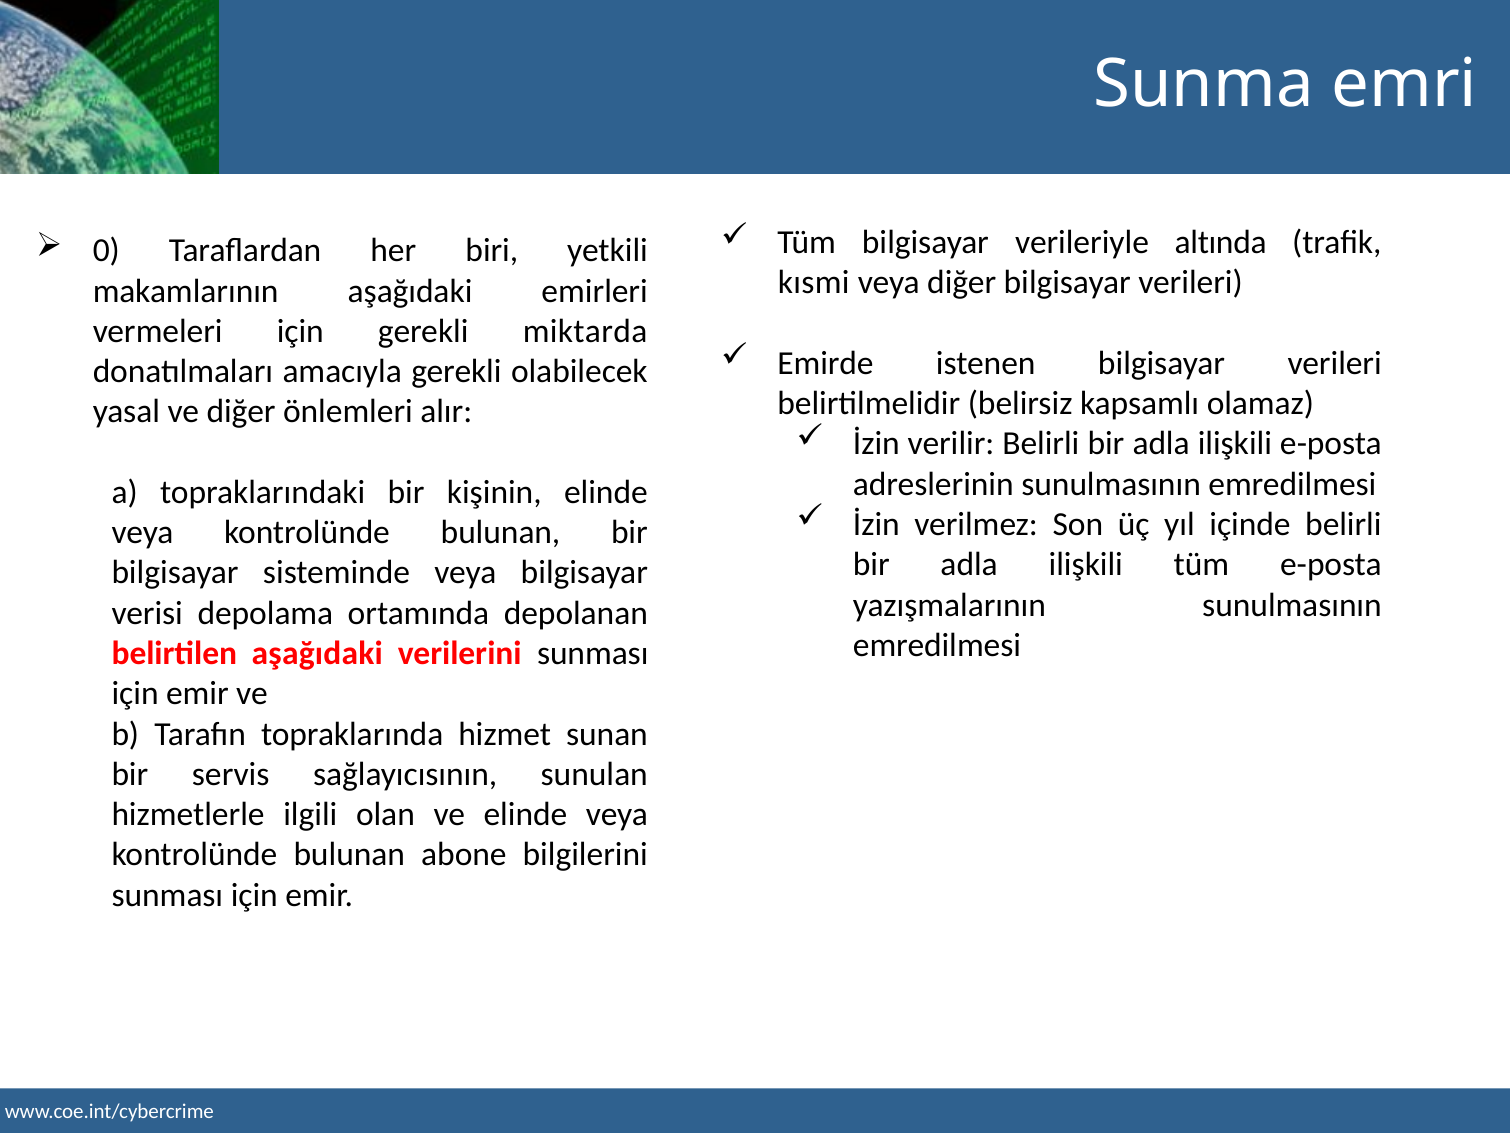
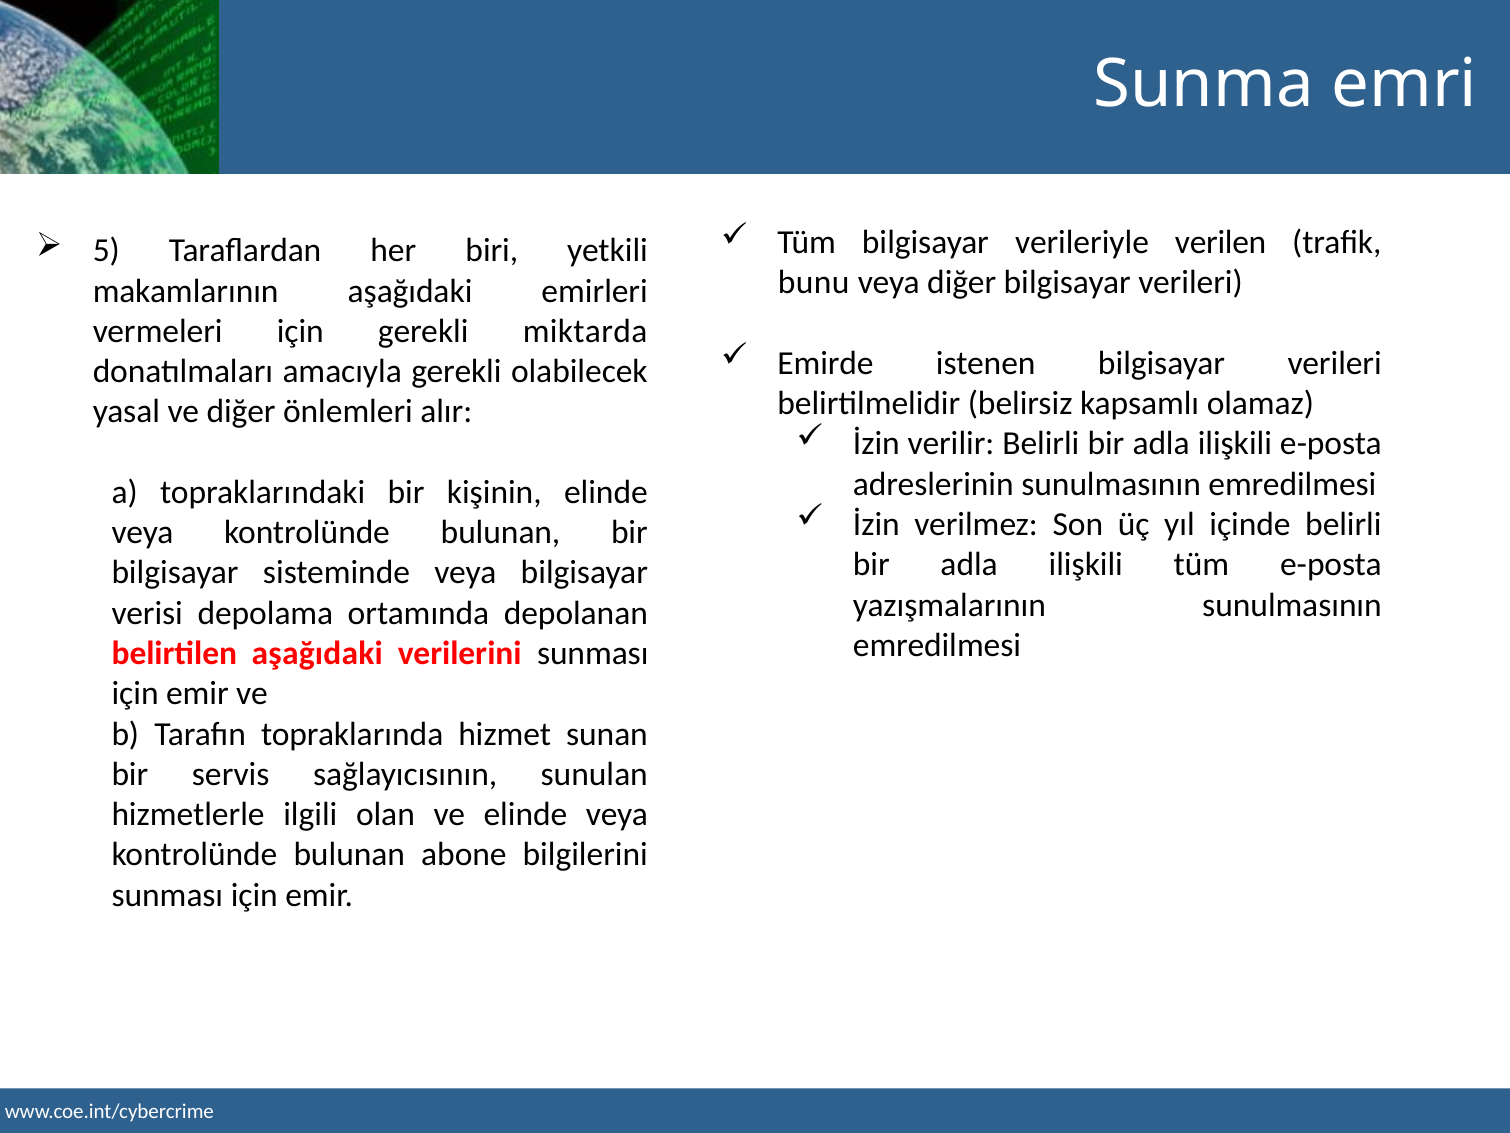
altında: altında -> verilen (1221, 242)
0: 0 -> 5 (106, 251)
kısmi: kısmi -> bunu (814, 283)
